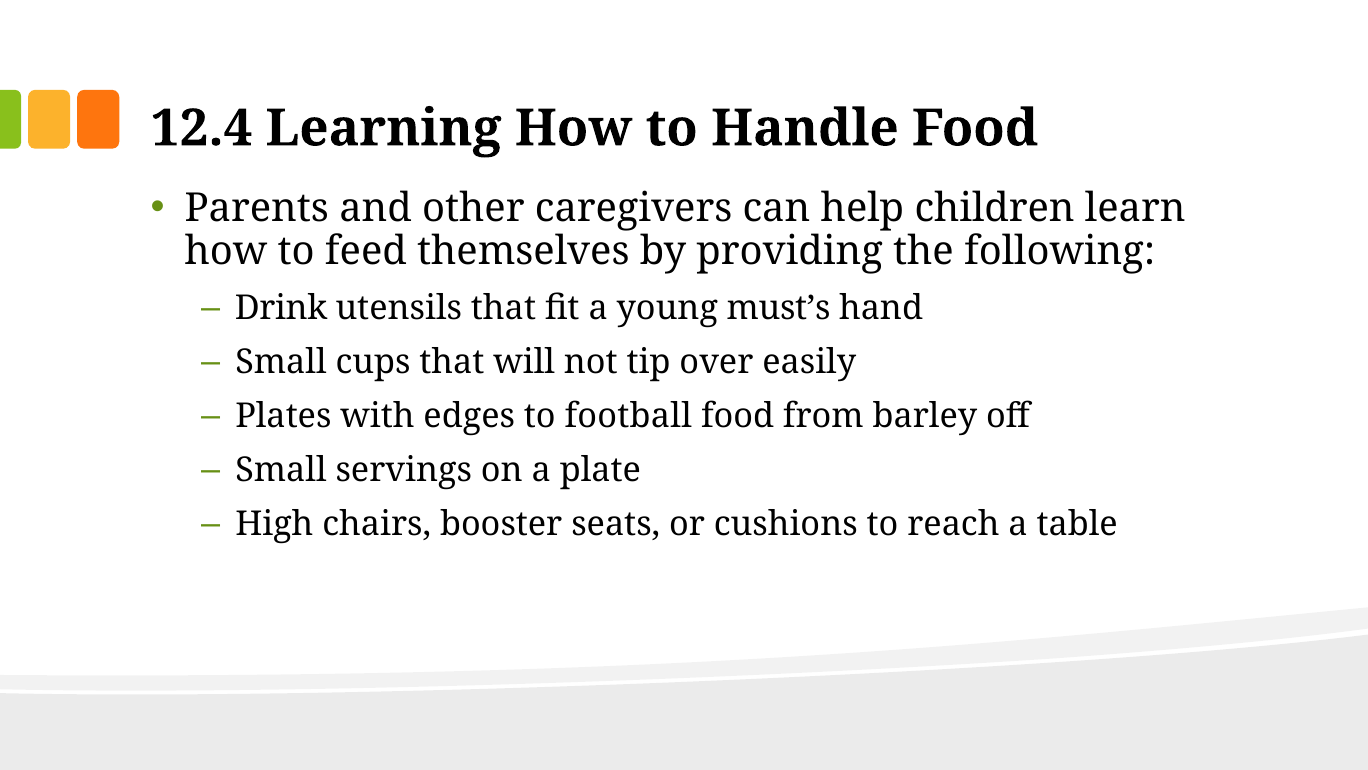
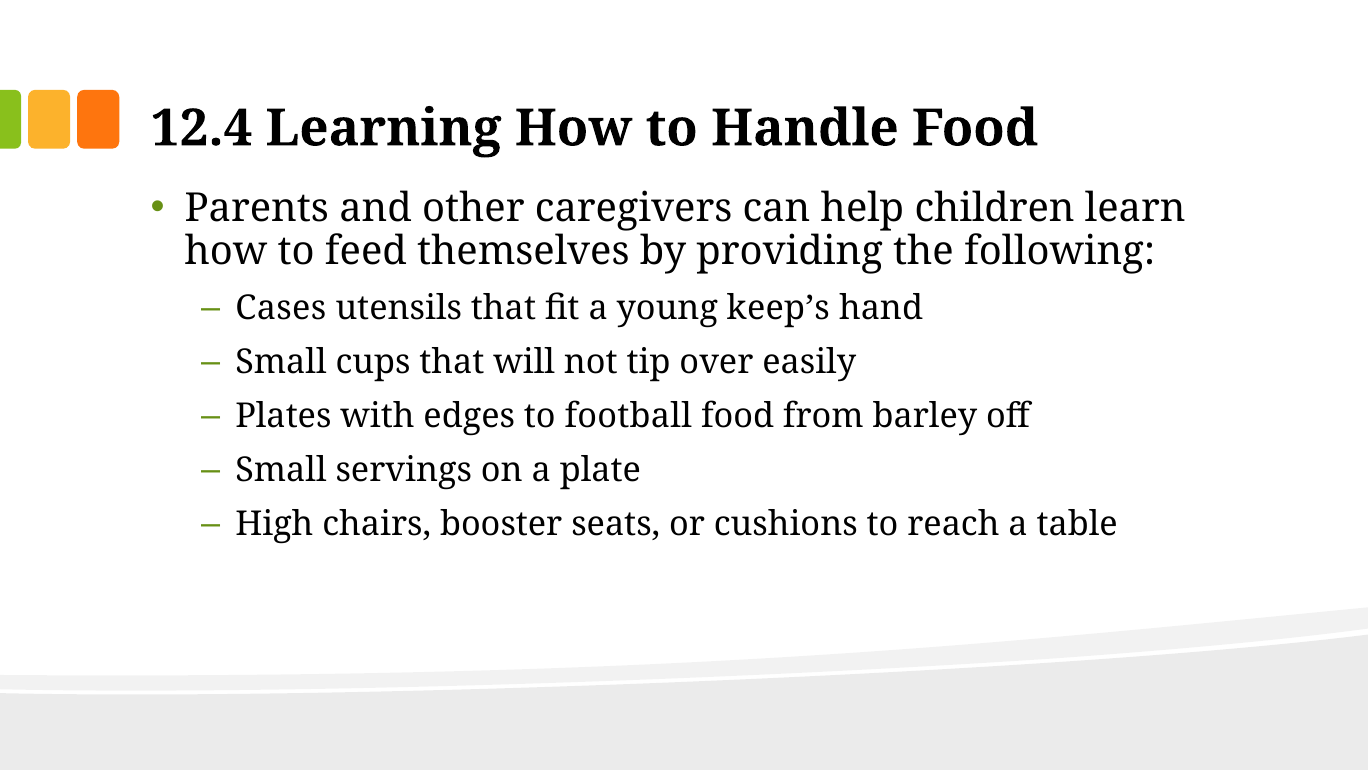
Drink: Drink -> Cases (281, 308)
must’s: must’s -> keep’s (778, 308)
